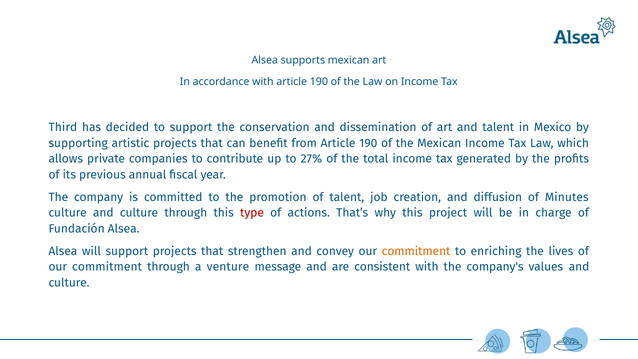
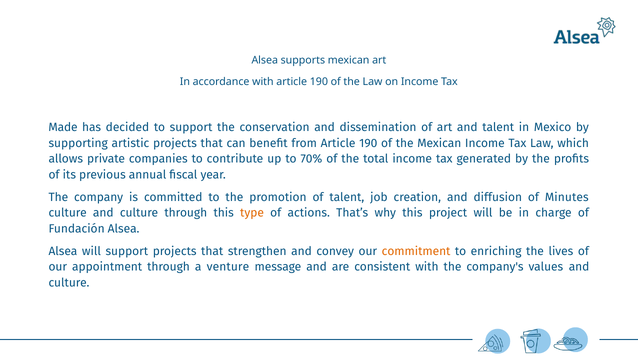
Third: Third -> Made (63, 127)
27%: 27% -> 70% (311, 159)
type colour: red -> orange (252, 213)
commitment: commitment -> appointment (107, 267)
